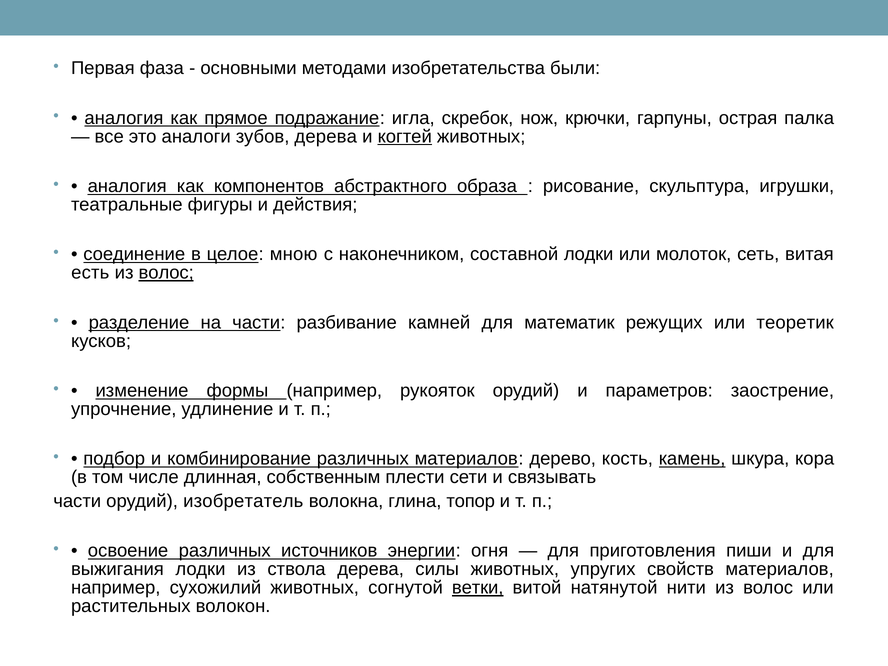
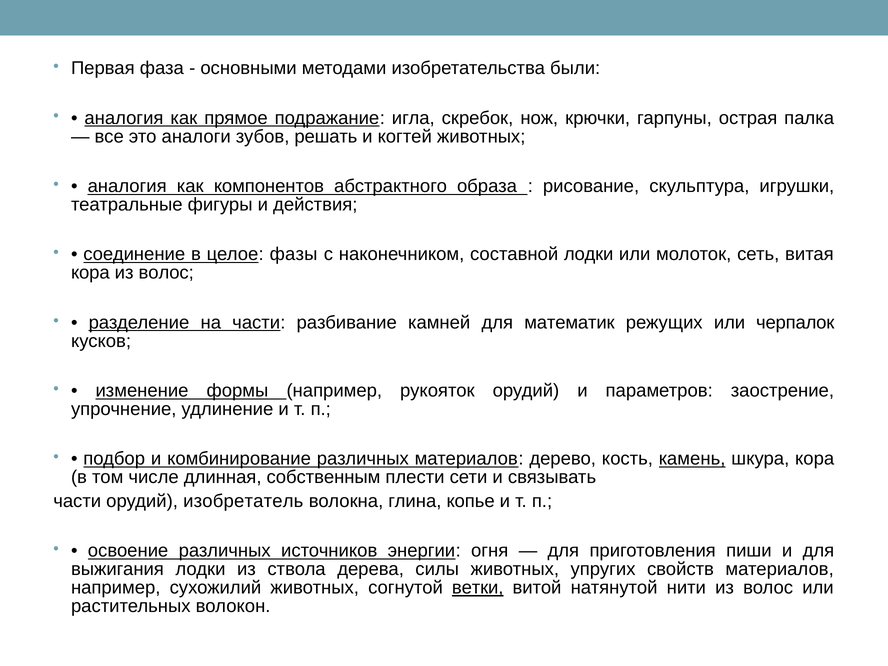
зубов дерева: дерева -> решать (326, 137)
когтей underline: present -> none (405, 137)
мною: мною -> фазы (294, 254)
есть: есть -> кора (90, 273)
волос underline: present -> none (166, 273)
теоретик: теоретик -> черпалок (795, 323)
топор: топор -> копье (471, 501)
